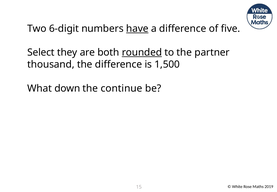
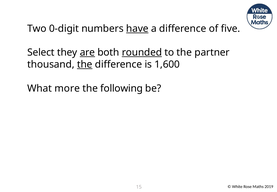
6-digit: 6-digit -> 0-digit (64, 29)
are underline: none -> present (87, 52)
the underline: none -> present (85, 64)
1,500: 1,500 -> 1,600 (167, 64)
down: down -> more (67, 88)
continue: continue -> following (122, 88)
